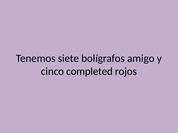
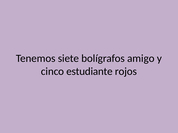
completed: completed -> estudiante (90, 72)
